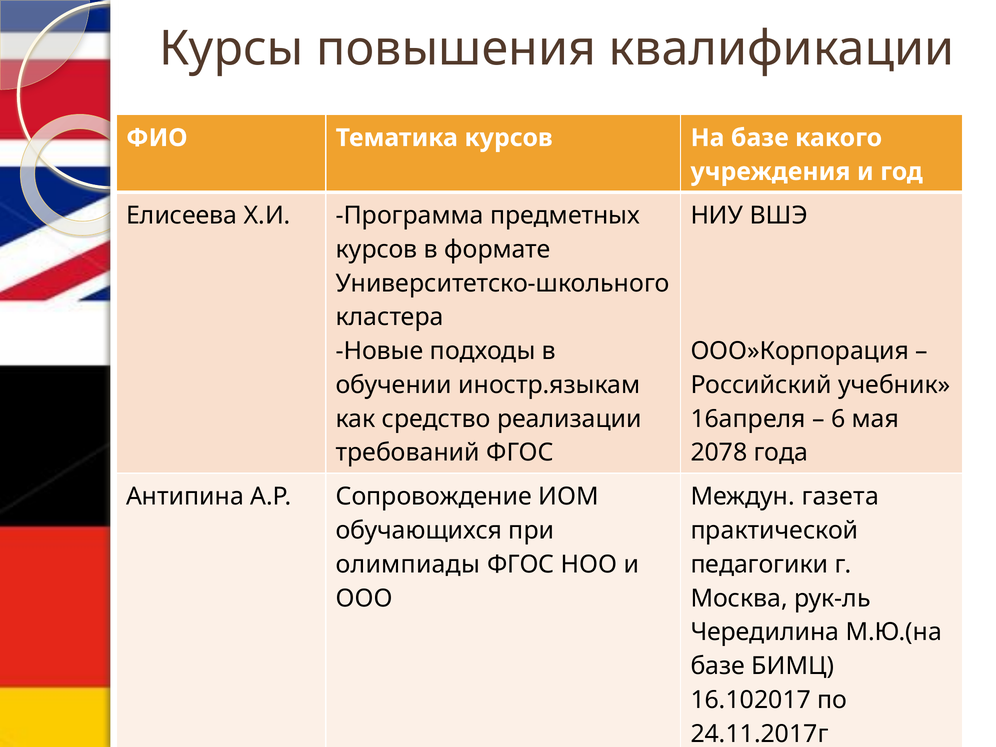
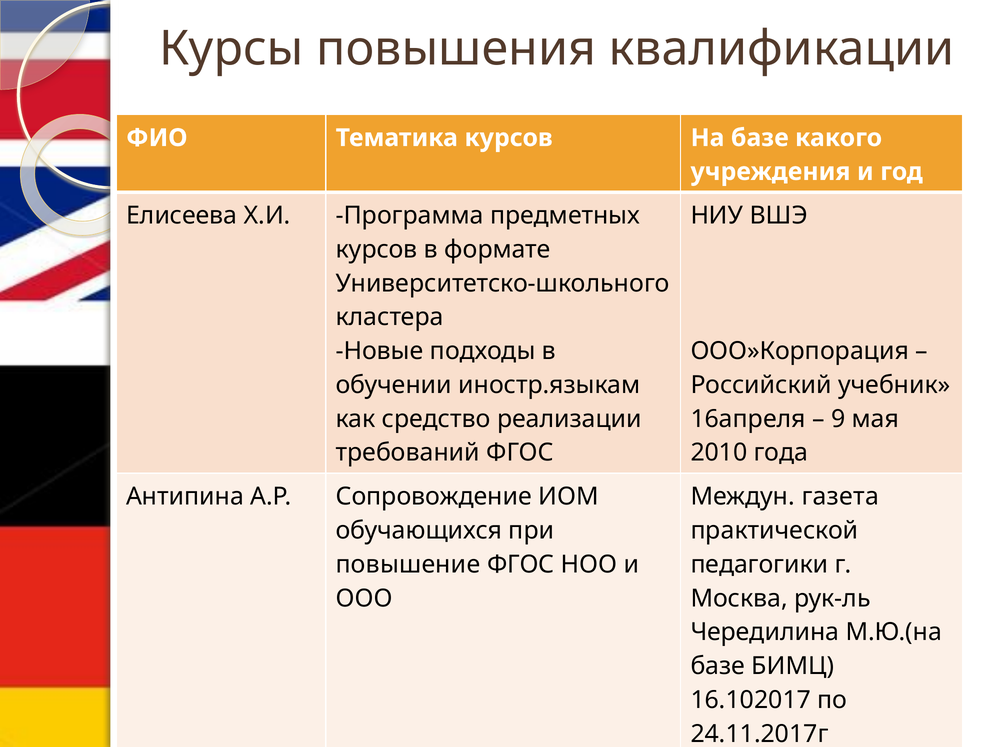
6: 6 -> 9 (838, 419)
2078: 2078 -> 2010 (719, 453)
олимпиады: олимпиады -> повышение (408, 564)
